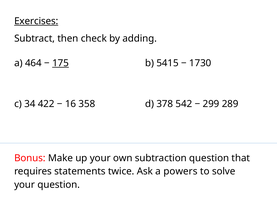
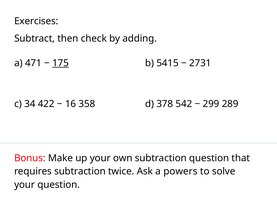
Exercises underline: present -> none (36, 21)
464: 464 -> 471 (33, 63)
1730: 1730 -> 2731 (200, 63)
requires statements: statements -> subtraction (80, 171)
